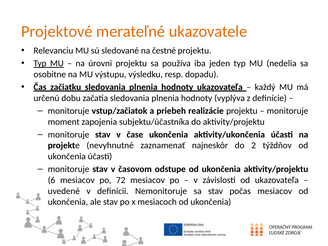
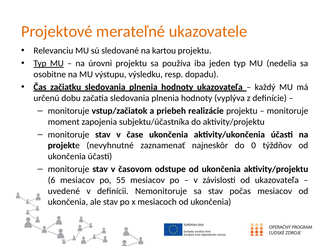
čestné: čestné -> kartou (164, 51)
2: 2 -> 0 (254, 145)
72: 72 -> 55 (121, 180)
